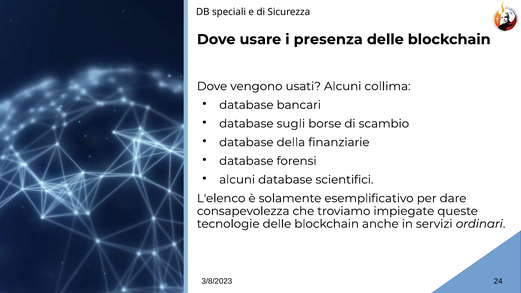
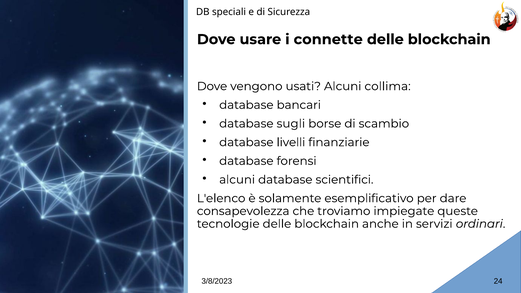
presenza: presenza -> connette (328, 39)
della: della -> livelli (291, 142)
